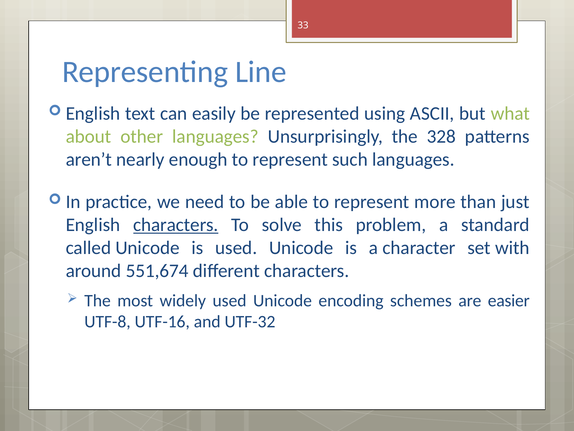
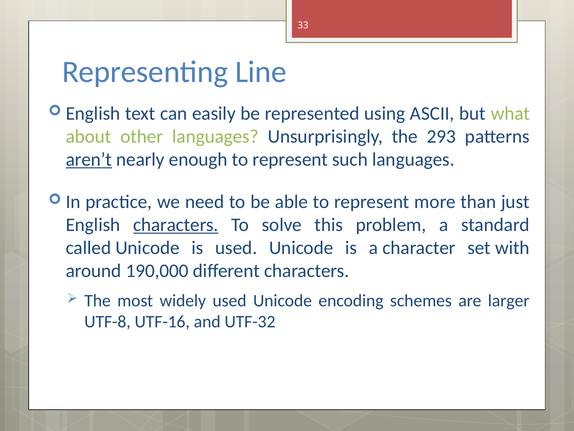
328: 328 -> 293 (441, 136)
aren’t underline: none -> present (89, 159)
551,674: 551,674 -> 190,000 (157, 271)
easier: easier -> larger (509, 300)
